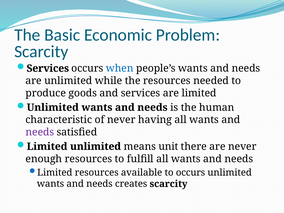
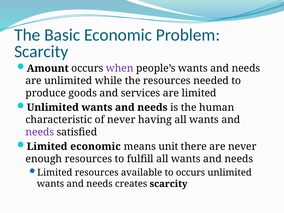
Services: Services -> Amount (48, 68)
when colour: blue -> purple (120, 68)
Limited unlimited: unlimited -> economic (95, 146)
